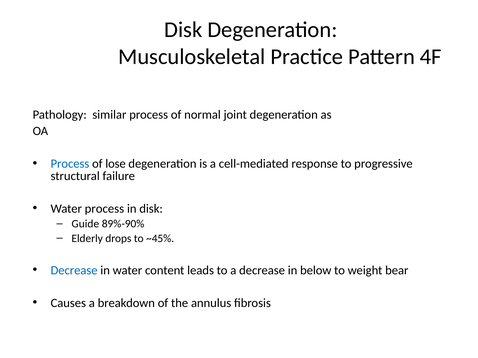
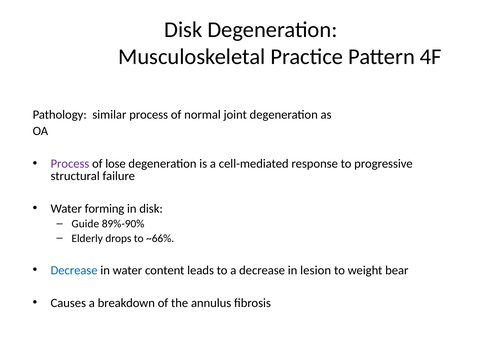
Process colour: blue -> purple (70, 164)
Water process: process -> forming (105, 209)
~45%: ~45% -> ~66% (160, 239)
below: below -> lesion (316, 271)
